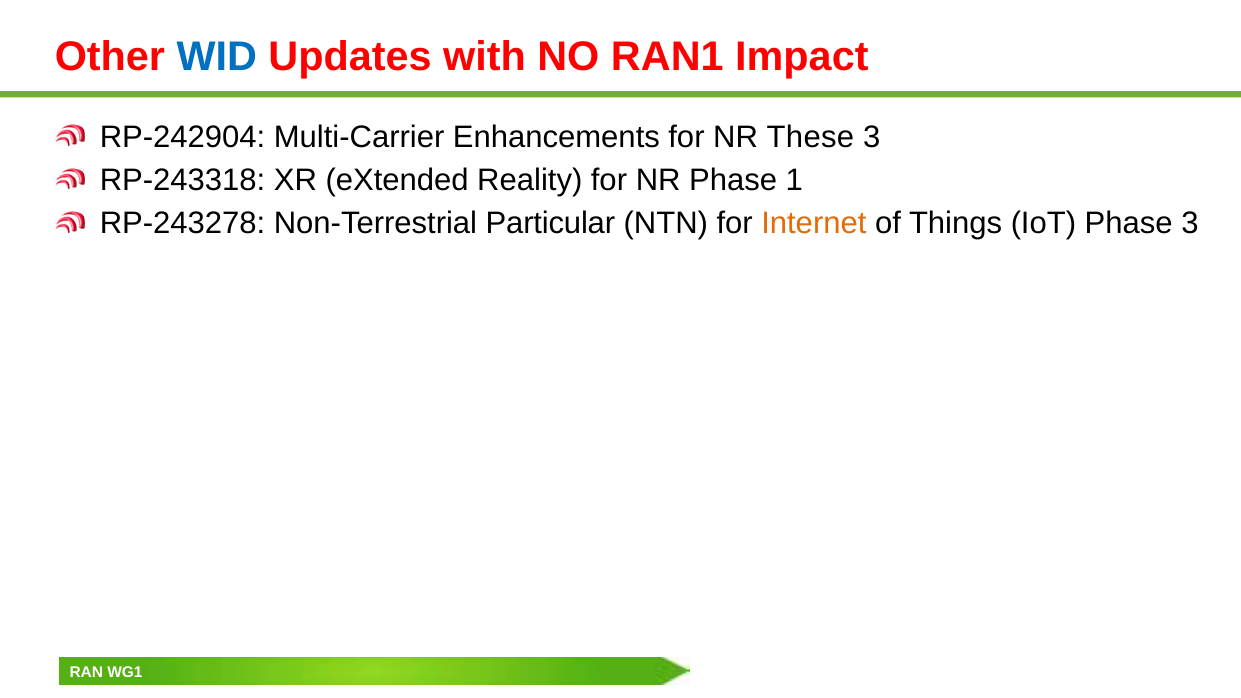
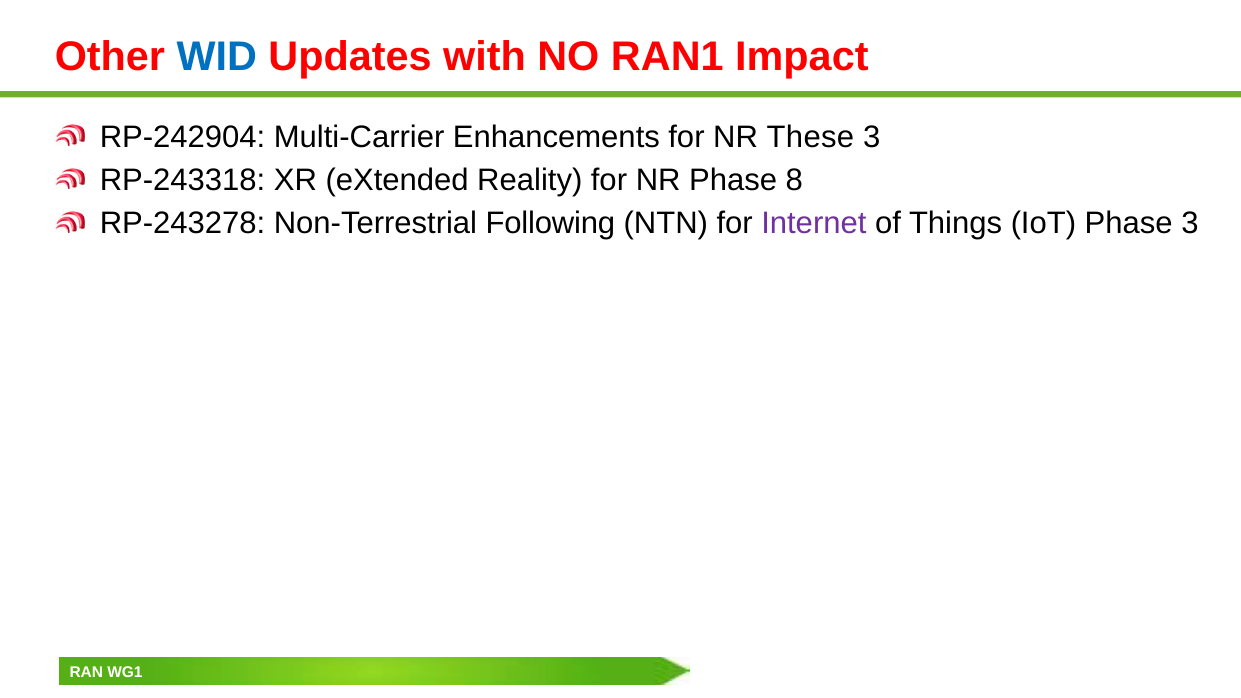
1: 1 -> 8 (794, 180)
Particular: Particular -> Following (550, 224)
Internet colour: orange -> purple (814, 224)
